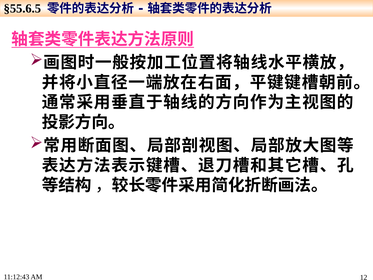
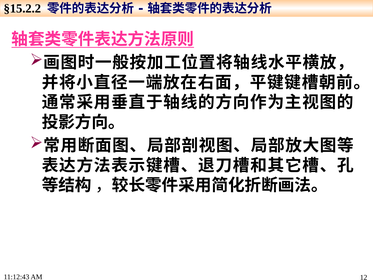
§55.6.5: §55.6.5 -> §15.2.2 (22, 8)
